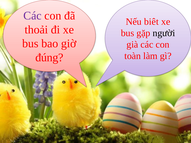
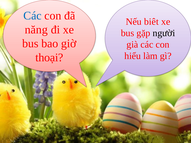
Các colour: purple -> blue (32, 16)
thoải: thoải -> năng (36, 30)
toàn: toàn -> hiểu (133, 56)
đúng: đúng -> thoại (49, 58)
